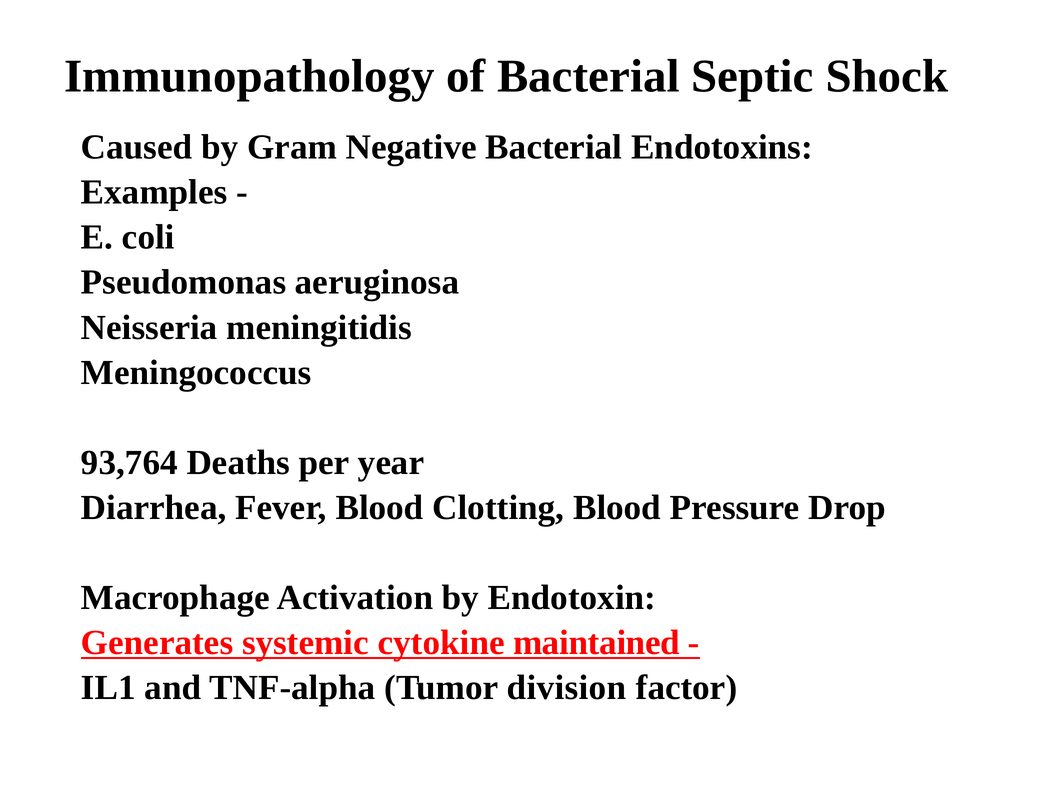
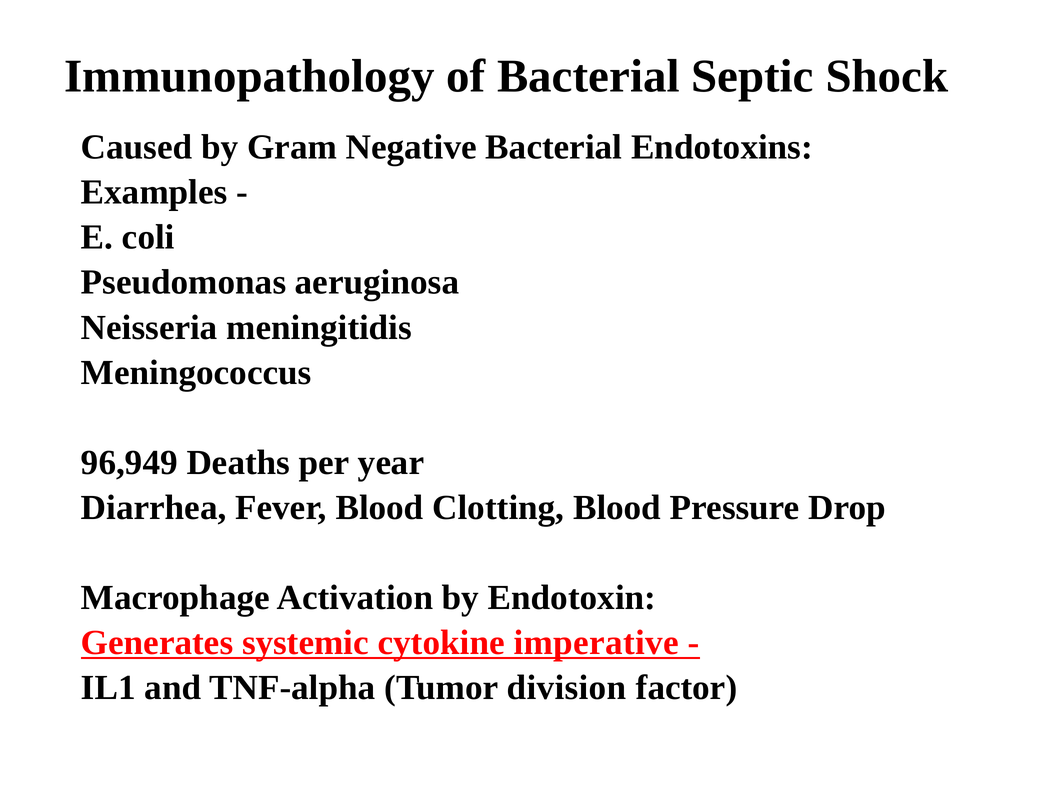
93,764: 93,764 -> 96,949 (129, 462)
maintained: maintained -> imperative (596, 643)
